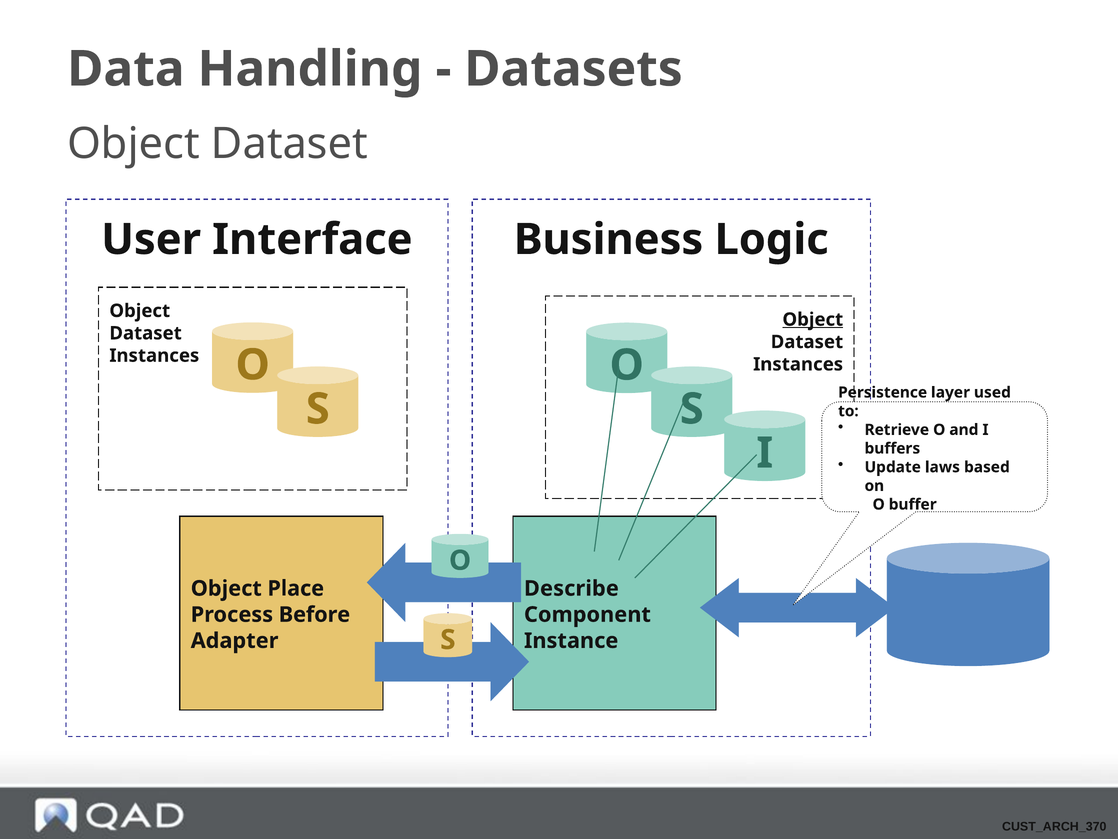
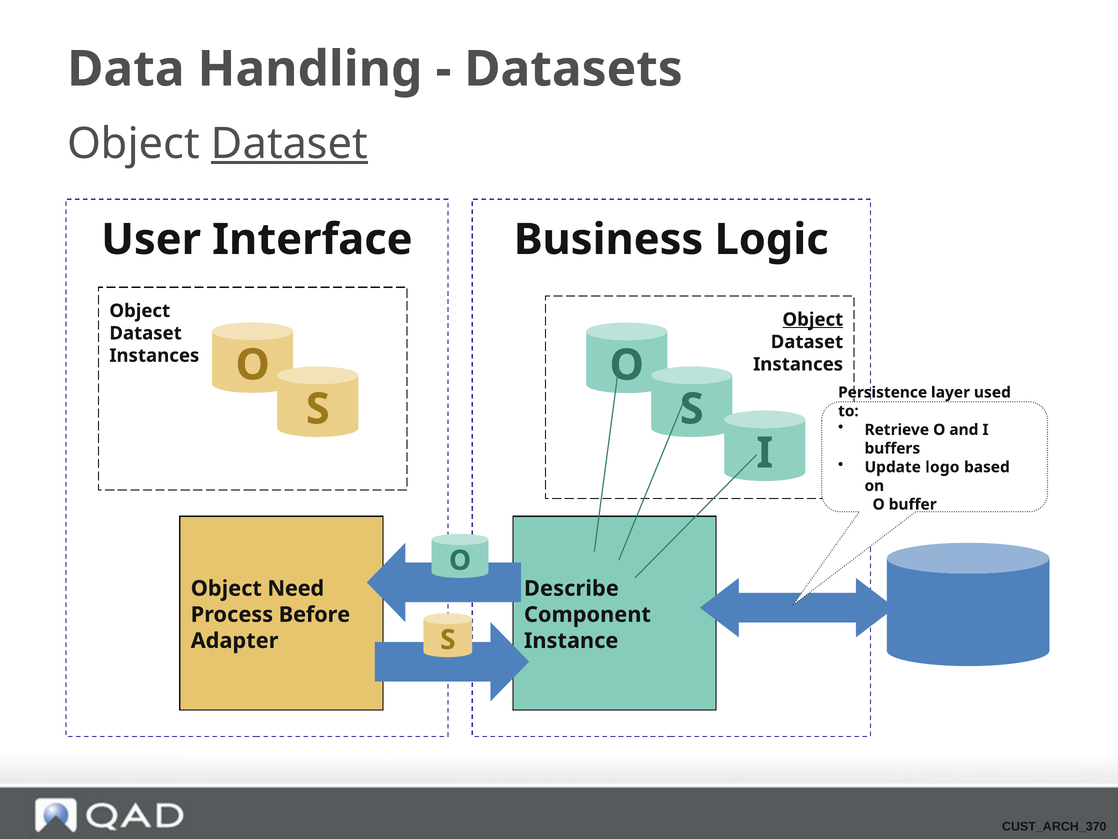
Dataset underline: none -> present (289, 144)
laws: laws -> logo (942, 467)
Place: Place -> Need (296, 588)
